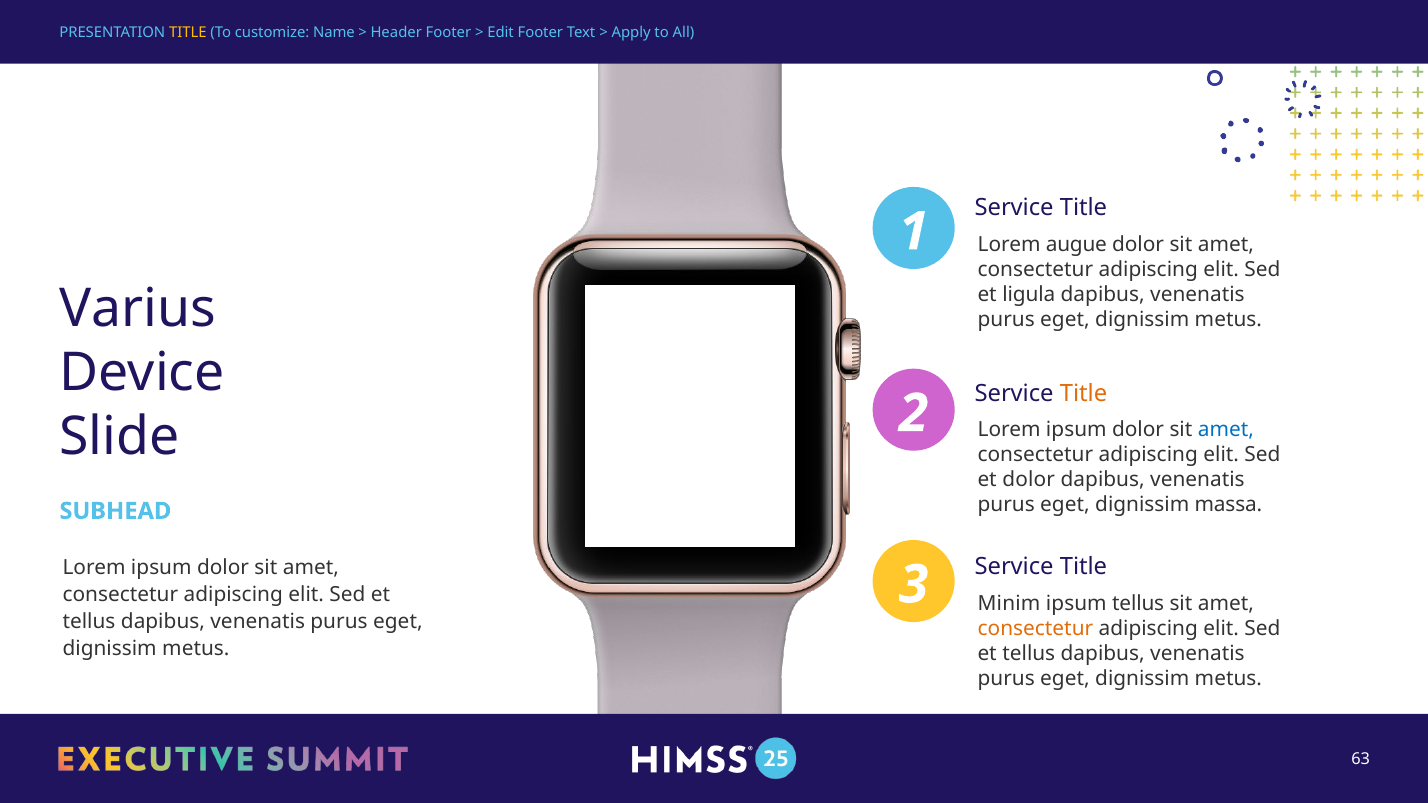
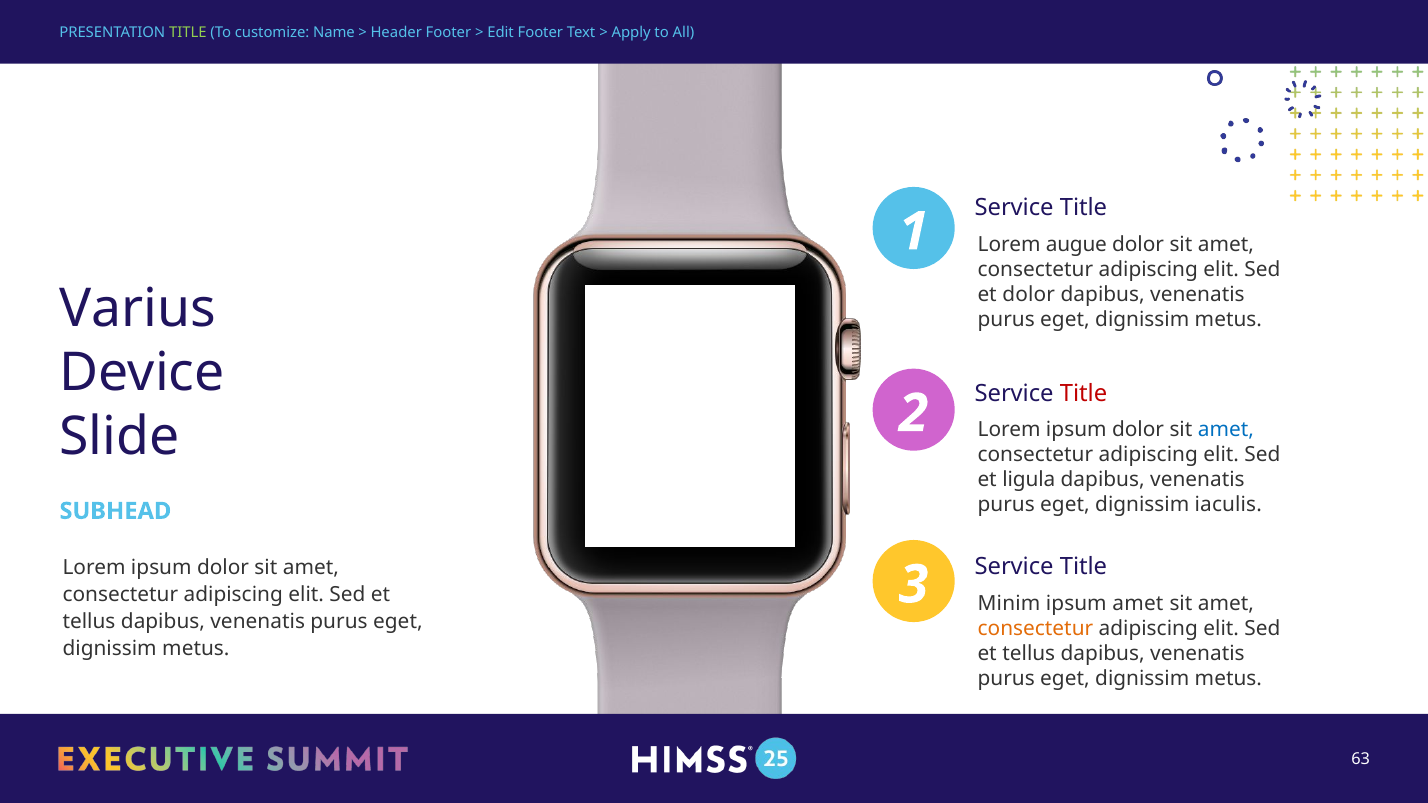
TITLE colour: yellow -> light green (188, 33)
et ligula: ligula -> dolor (1029, 295)
Title colour: orange -> red (1084, 394)
et dolor: dolor -> ligula (1029, 480)
massa: massa -> iaculis (1228, 505)
ipsum tellus: tellus -> amet (1138, 604)
